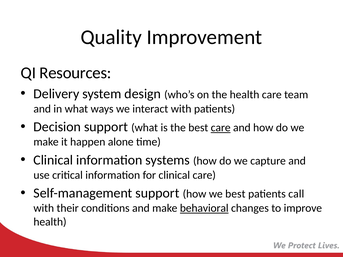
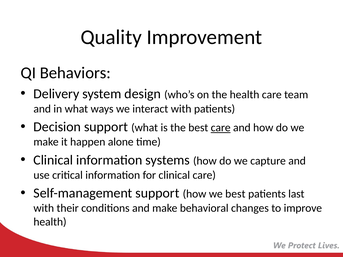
Resources: Resources -> Behaviors (75, 73)
call: call -> last (296, 194)
behavioral underline: present -> none (204, 208)
